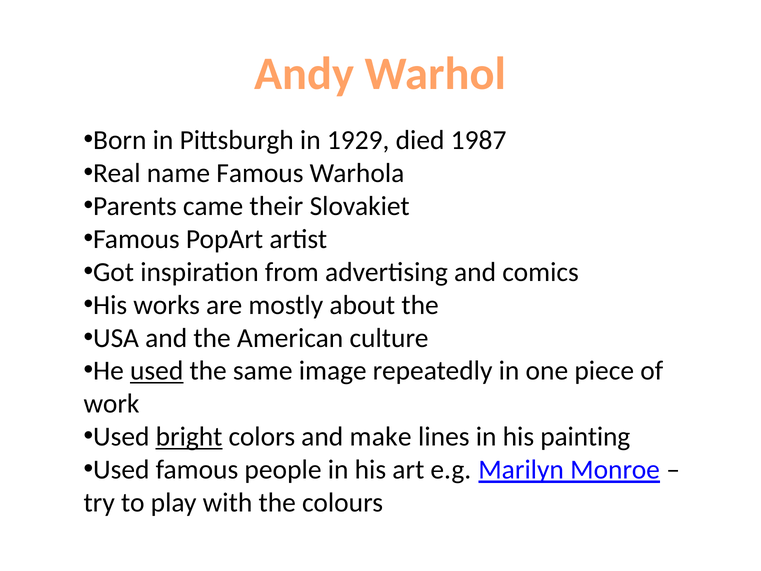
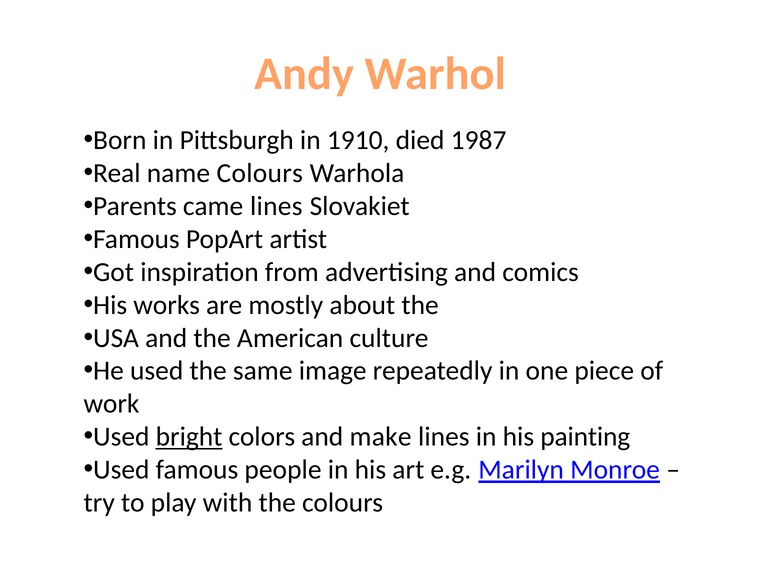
1929: 1929 -> 1910 (358, 140)
name Famous: Famous -> Colours (260, 173)
came their: their -> lines (276, 206)
used underline: present -> none (157, 371)
